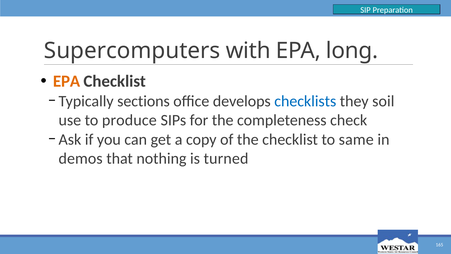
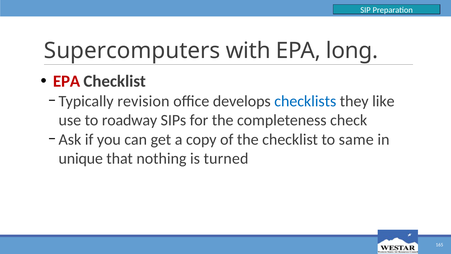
EPA colour: orange -> red (67, 81)
sections: sections -> revision (143, 101)
soil: soil -> like (383, 101)
produce: produce -> roadway (130, 120)
demos: demos -> unique (81, 158)
